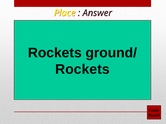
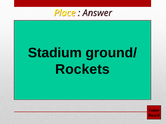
Rockets: Rockets -> Stadium (55, 53)
